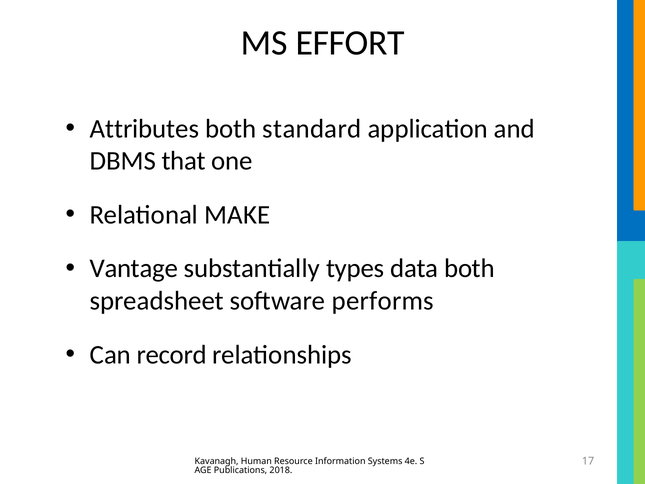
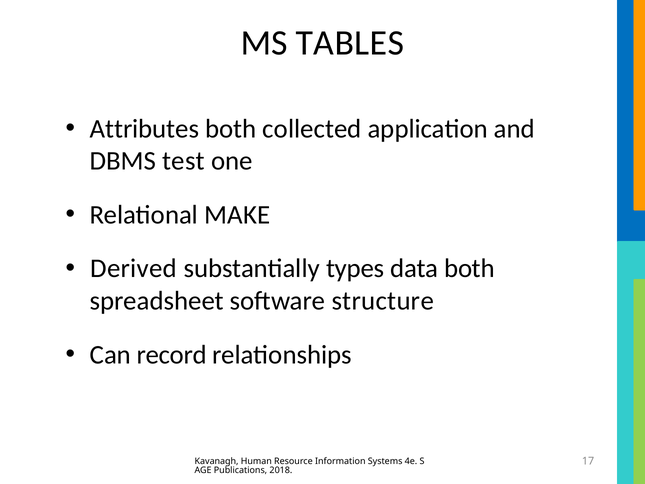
EFFORT: EFFORT -> TABLES (350, 43)
standard: standard -> collected (312, 129)
that: that -> test (183, 161)
Vantage: Vantage -> Derived (133, 268)
performs: performs -> structure (383, 301)
